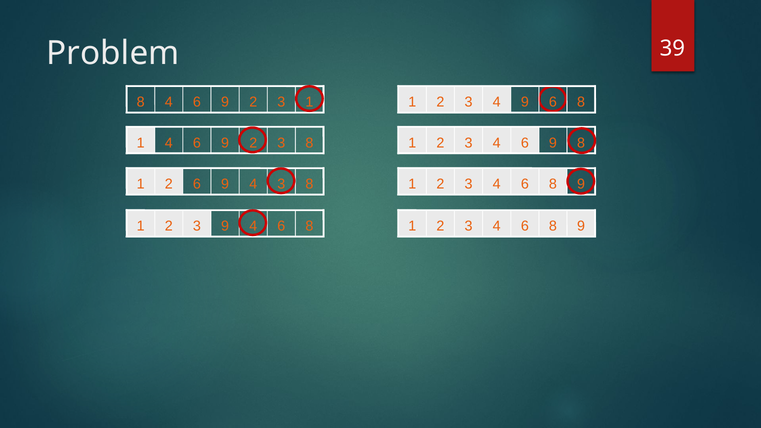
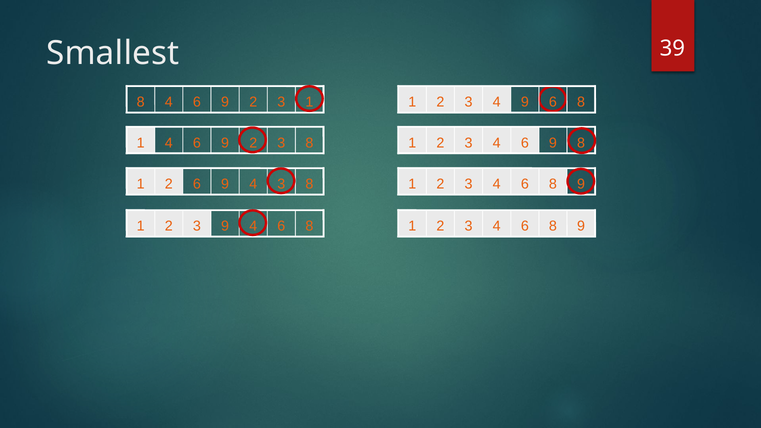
Problem: Problem -> Smallest (113, 53)
